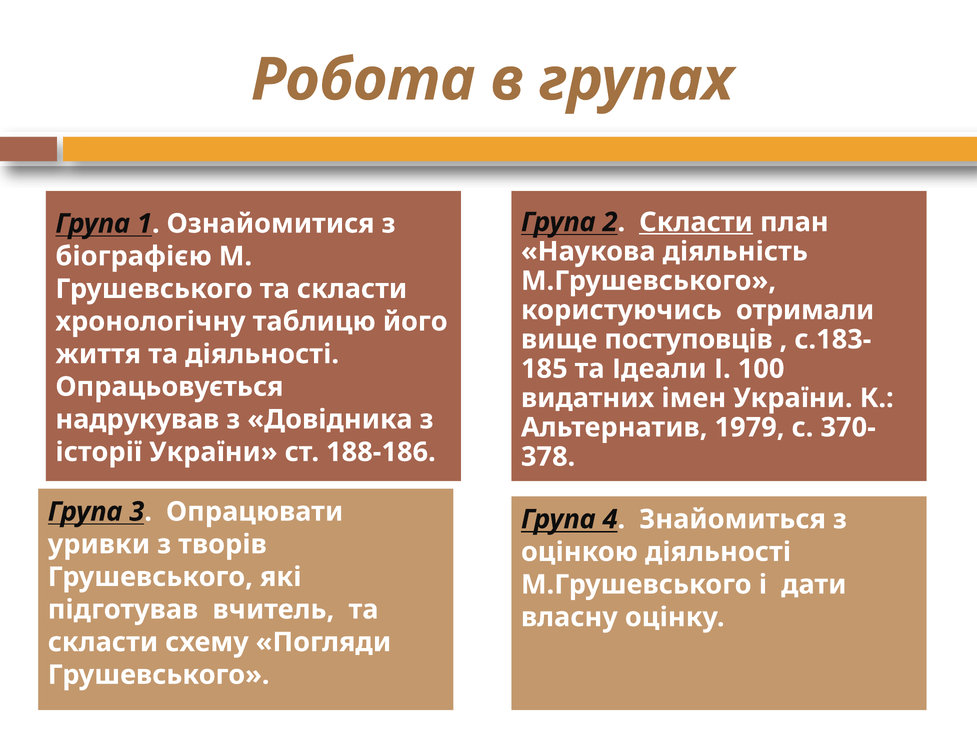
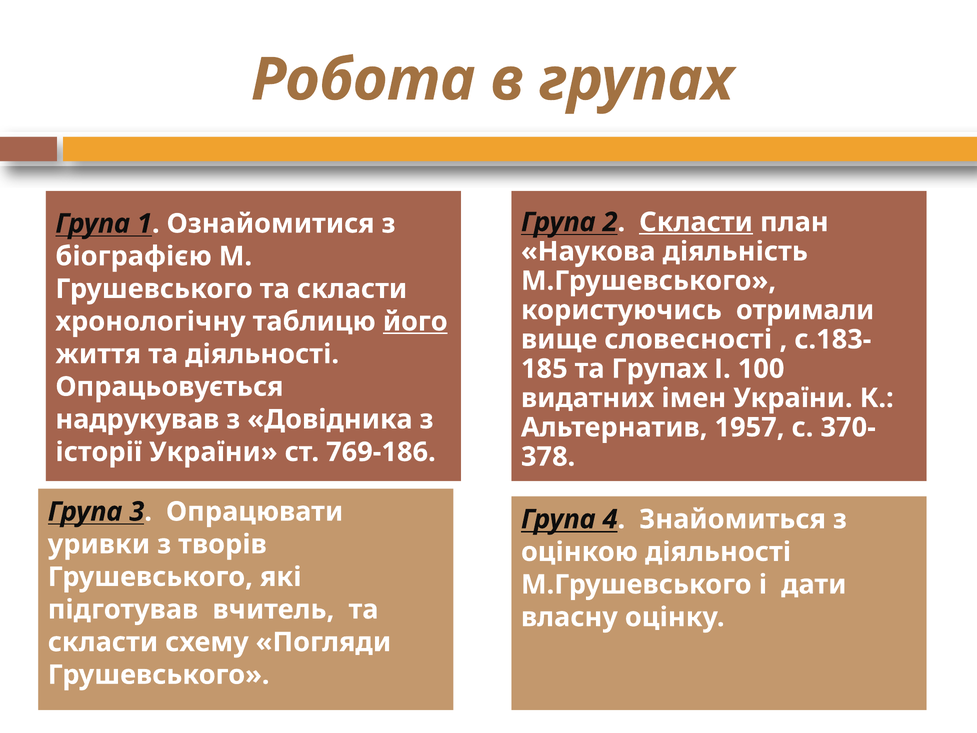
його underline: none -> present (415, 321)
поступовців: поступовців -> словесності (688, 339)
та Ідеали: Ідеали -> Групах (660, 369)
1979: 1979 -> 1957 (750, 427)
188-186: 188-186 -> 769-186 (381, 452)
